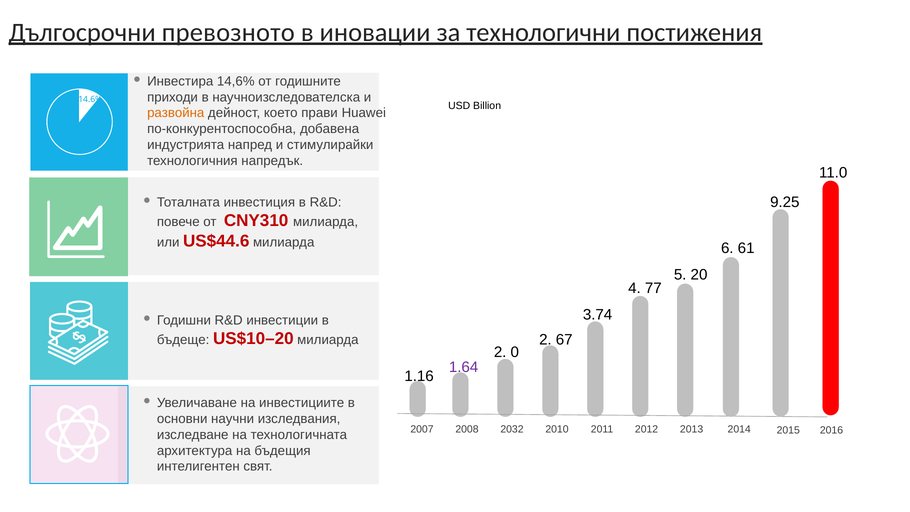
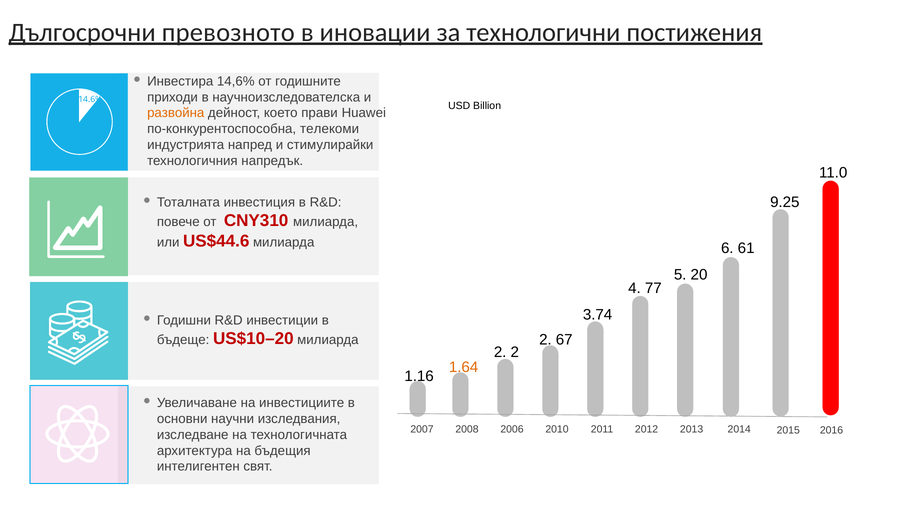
добавена: добавена -> телекоми (330, 129)
0: 0 -> 2 (515, 352)
1.64 colour: purple -> orange (464, 367)
2032: 2032 -> 2006 (512, 429)
